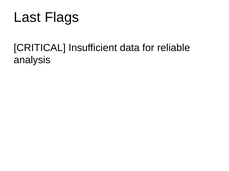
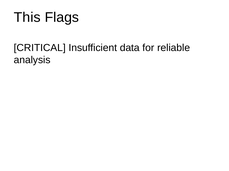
Last: Last -> This (27, 17)
